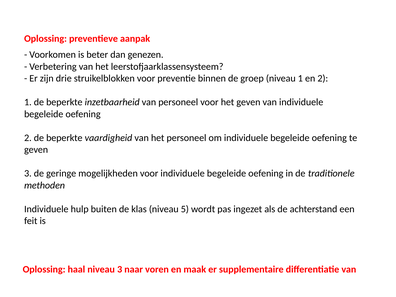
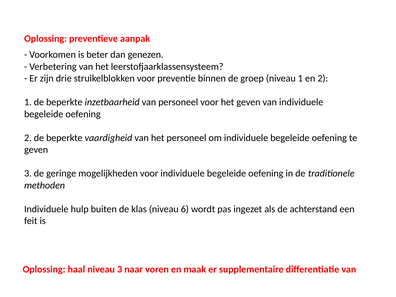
5: 5 -> 6 (185, 209)
